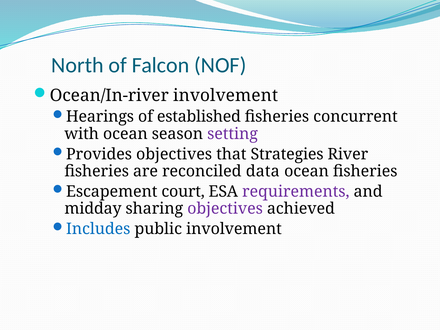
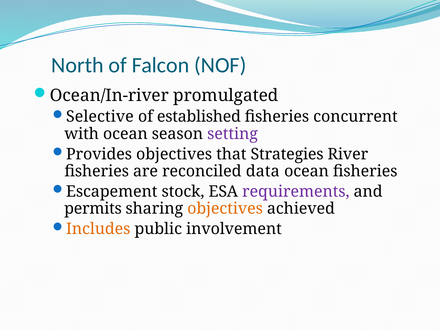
Ocean/In-river involvement: involvement -> promulgated (226, 96)
Hearings: Hearings -> Selective (100, 117)
court: court -> stock (183, 192)
midday: midday -> permits (93, 209)
objectives colour: purple -> orange (225, 209)
Includes colour: blue -> orange (98, 229)
